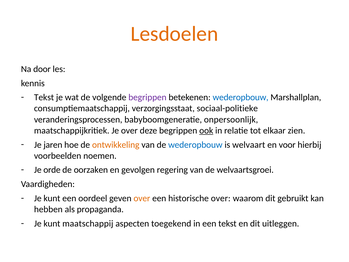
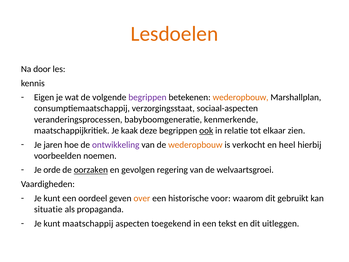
Tekst: Tekst -> Eigen (44, 97)
wederopbouw colour: blue -> orange (241, 97)
sociaal-politieke: sociaal-politieke -> sociaal-aspecten (227, 108)
onpersoonlijk: onpersoonlijk -> kenmerkende (231, 119)
Je over: over -> kaak (129, 130)
ontwikkeling colour: orange -> purple (116, 145)
wederopbouw colour: blue -> orange (195, 145)
welvaart: welvaart -> verkocht (249, 145)
voor: voor -> heel (287, 145)
oorzaken underline: none -> present (91, 170)
historische over: over -> voor (221, 198)
hebben: hebben -> situatie (48, 209)
